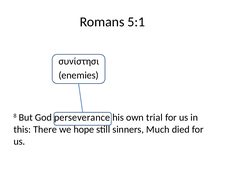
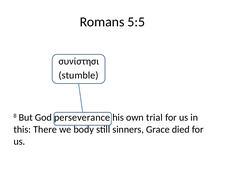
5:1: 5:1 -> 5:5 (136, 22)
enemies: enemies -> stumble (79, 75)
hope: hope -> body (84, 129)
Much: Much -> Grace (158, 129)
